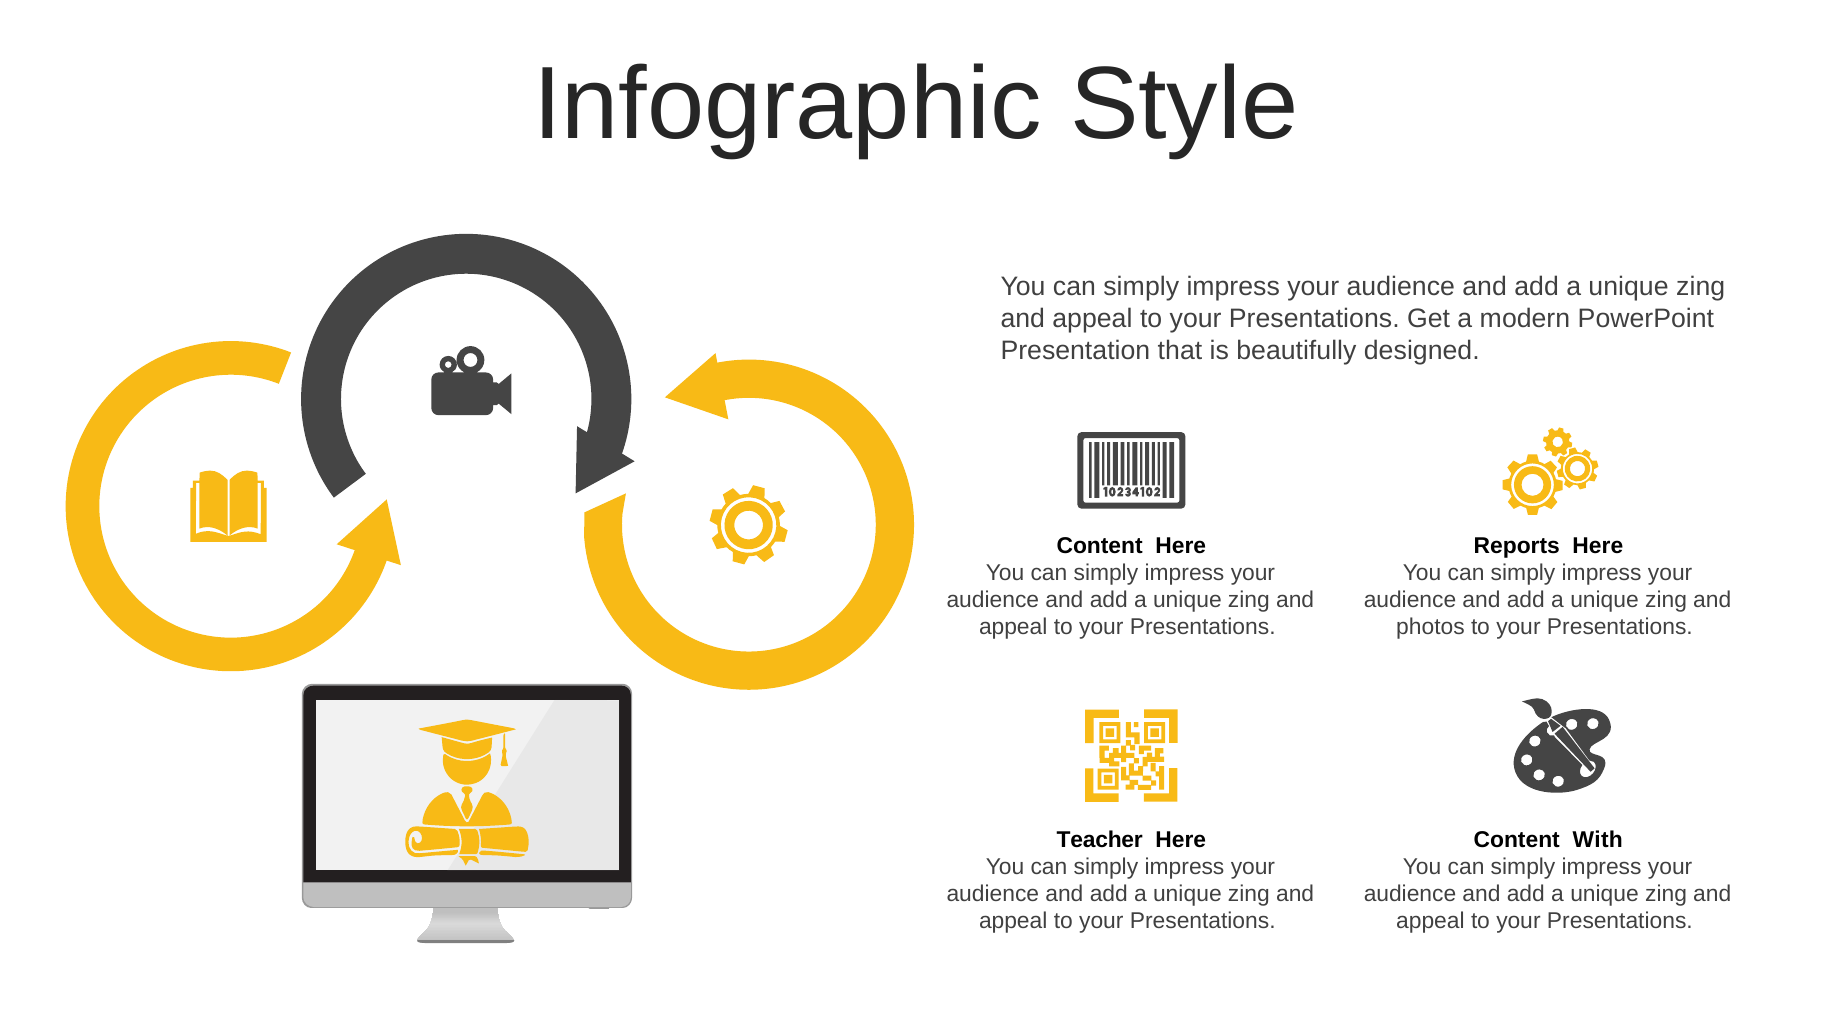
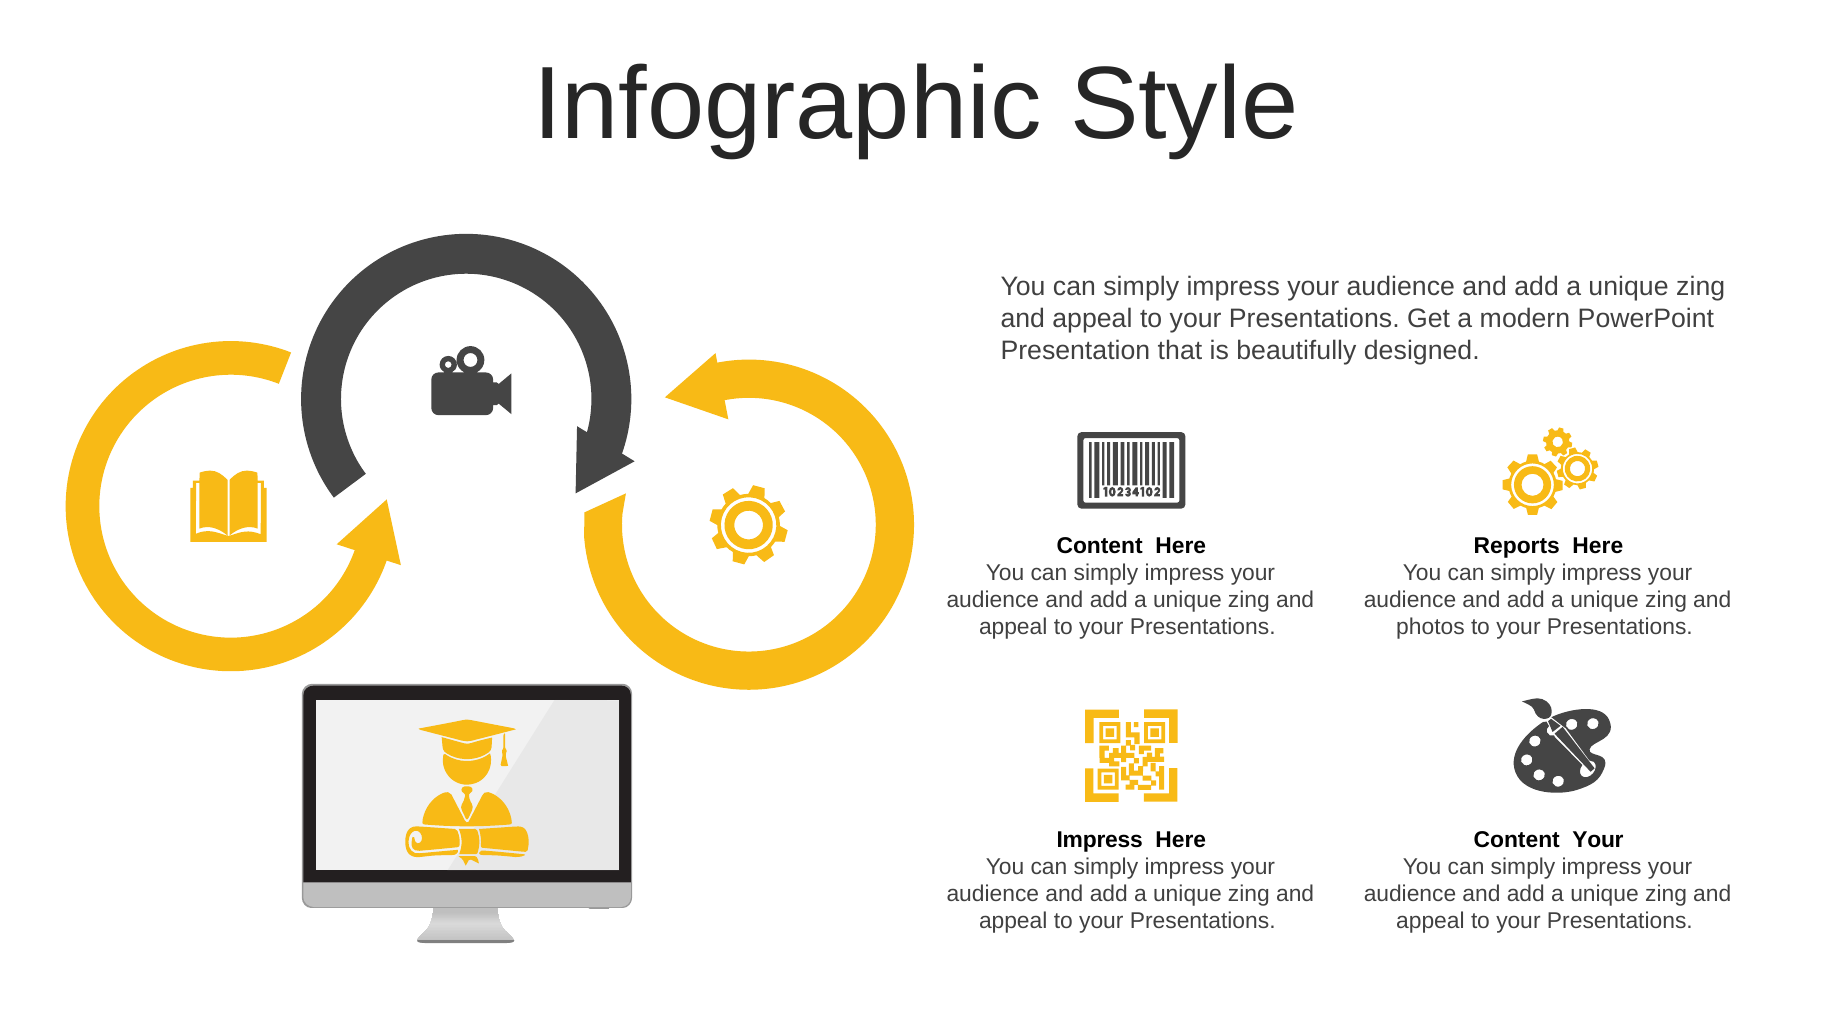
Teacher: Teacher -> Impress (1100, 840)
Content With: With -> Your (1598, 840)
